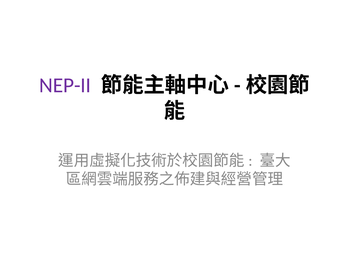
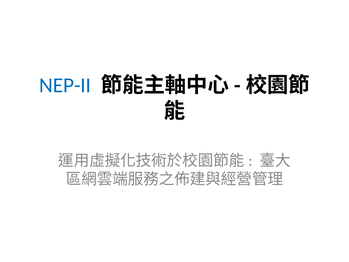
NEP-II colour: purple -> blue (65, 85)
